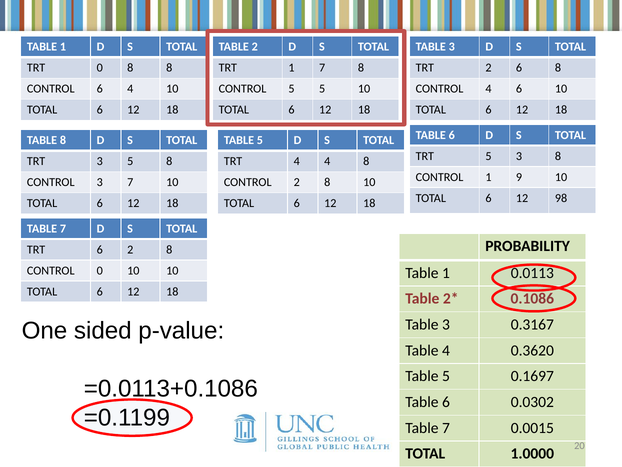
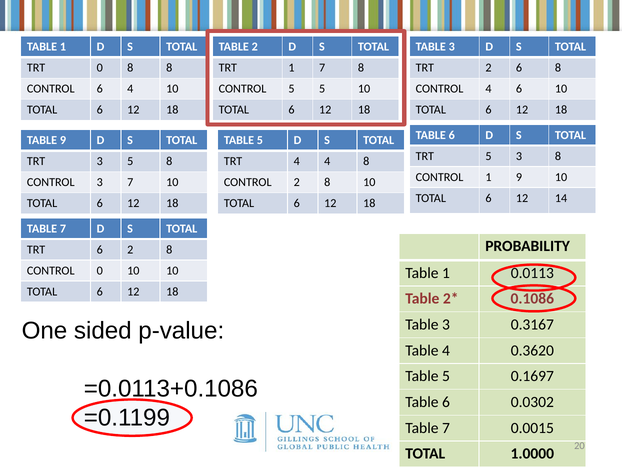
TABLE 8: 8 -> 9 (63, 140)
98: 98 -> 14 (561, 198)
